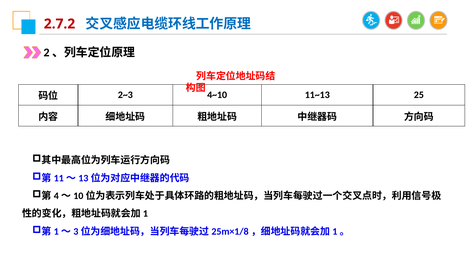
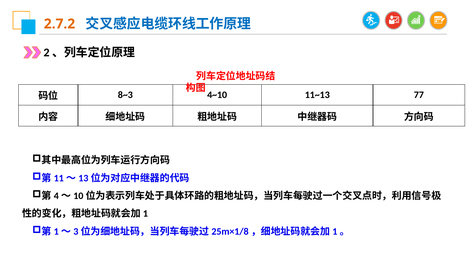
2.7.2 colour: red -> orange (59, 24)
2~3: 2~3 -> 8~3 (125, 95)
25: 25 -> 77 (419, 95)
